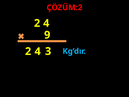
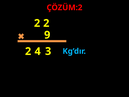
2 4: 4 -> 2 (46, 23)
